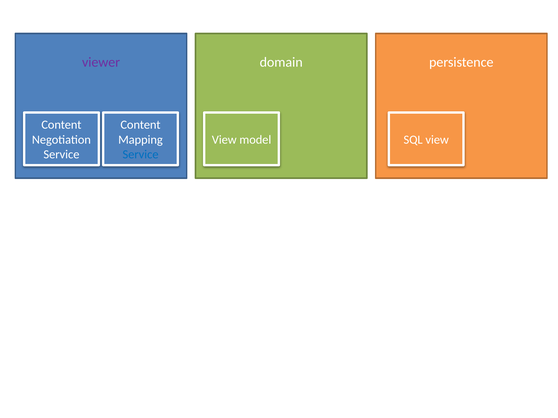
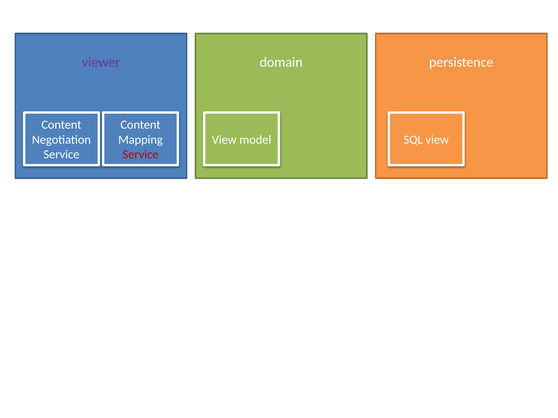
Service colour: blue -> red (141, 155)
